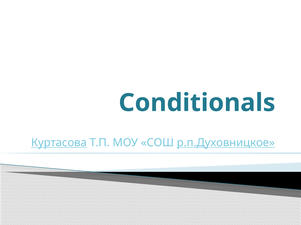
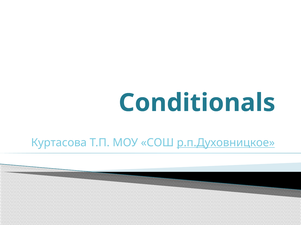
Куртасова underline: present -> none (59, 143)
